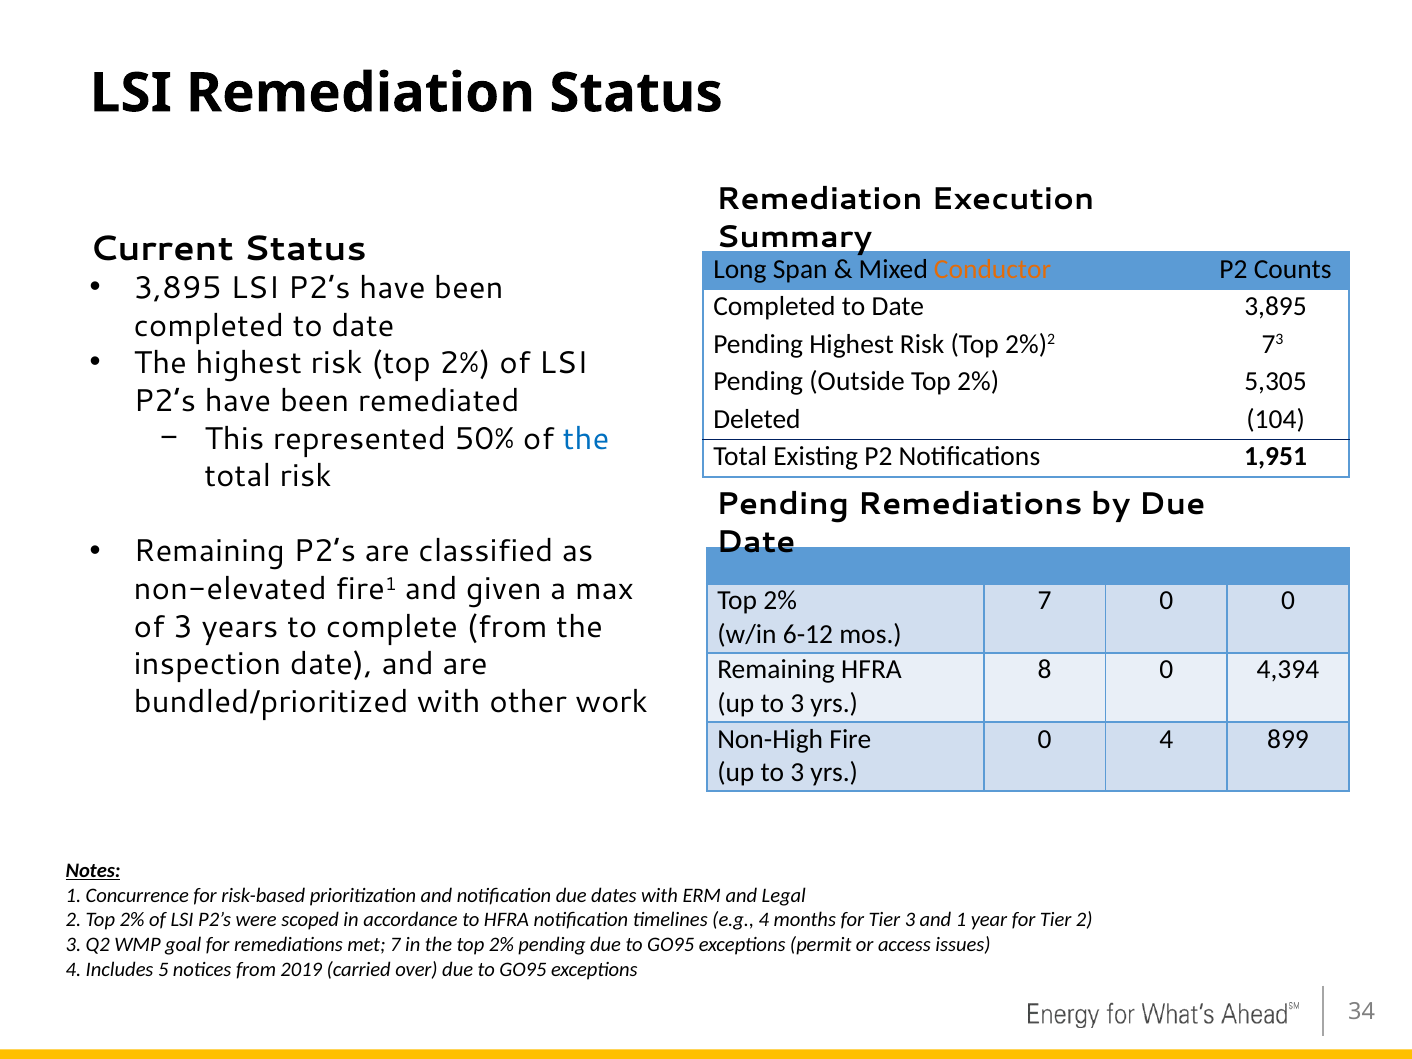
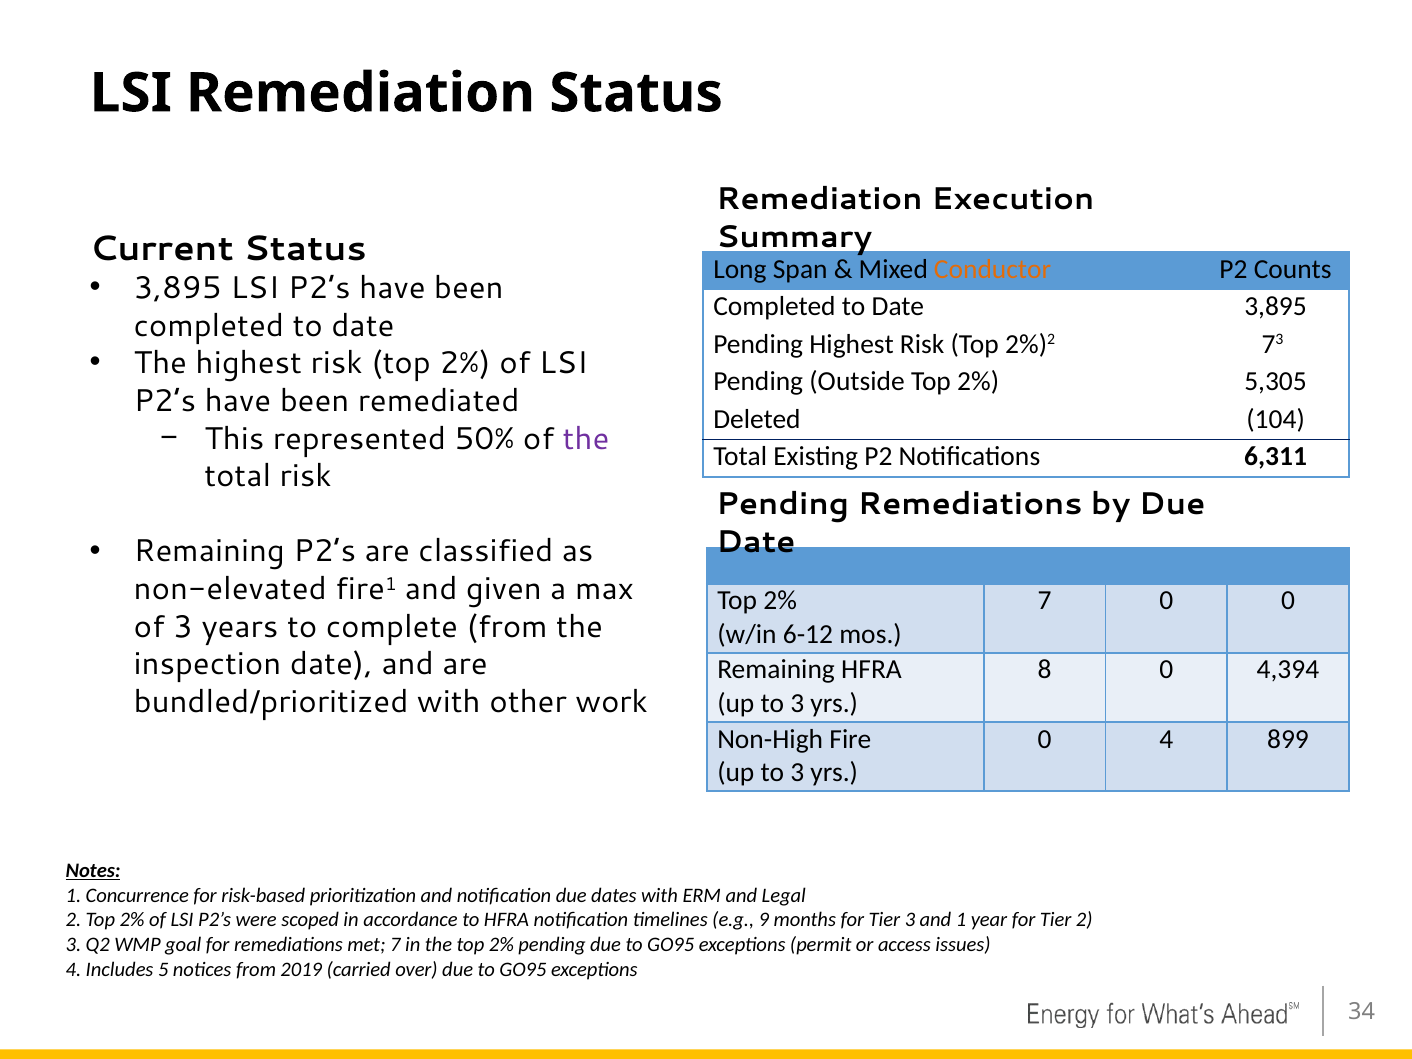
the colour: blue -> purple (586, 439)
1,951: 1,951 -> 6,311 (1276, 456)
e.g 4: 4 -> 9 (764, 920)
